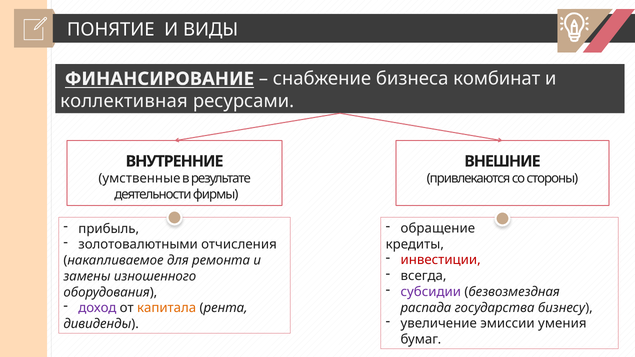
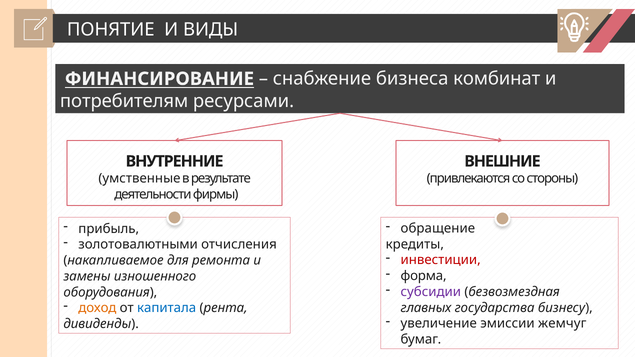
коллективная: коллективная -> потребителям (124, 101)
всегда: всегда -> форма (424, 276)
доход colour: purple -> orange (97, 308)
капитала colour: orange -> blue (167, 308)
распада: распада -> главных (426, 308)
умения: умения -> жемчуг (562, 324)
